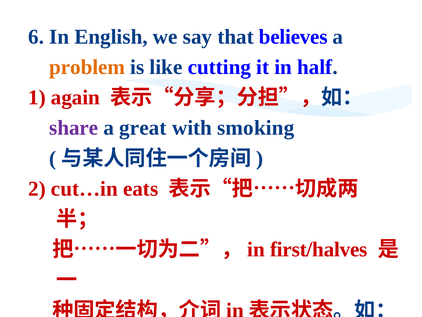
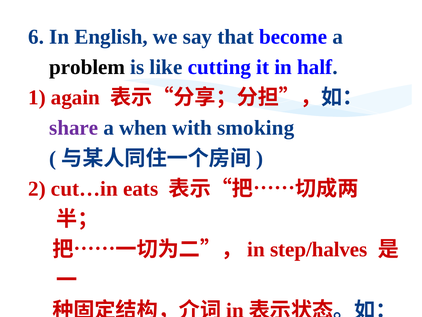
believes: believes -> become (293, 37)
problem colour: orange -> black (87, 67)
great: great -> when (143, 128)
first/halves: first/halves -> step/halves (319, 249)
